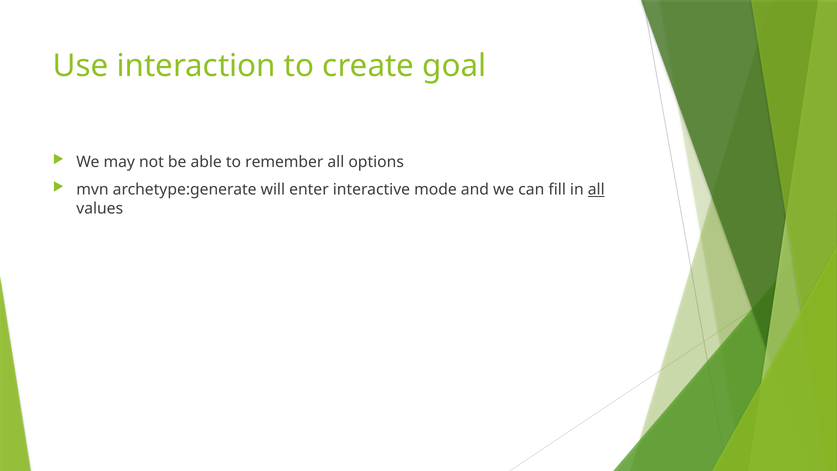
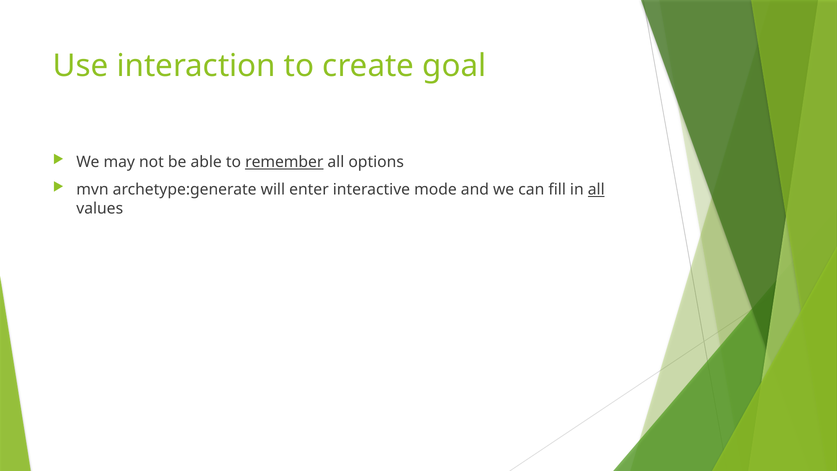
remember underline: none -> present (284, 162)
